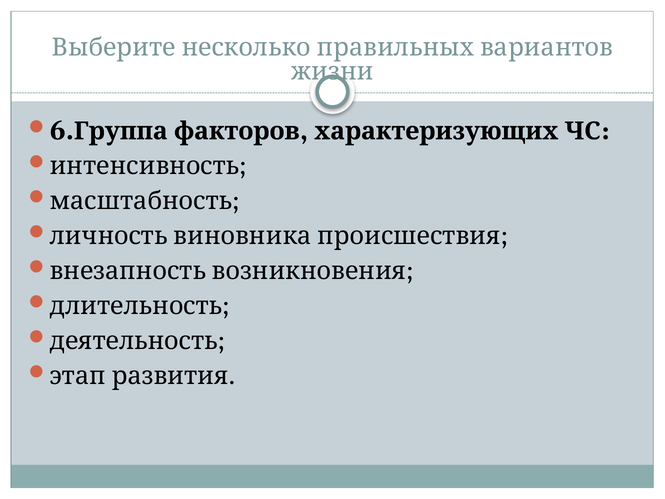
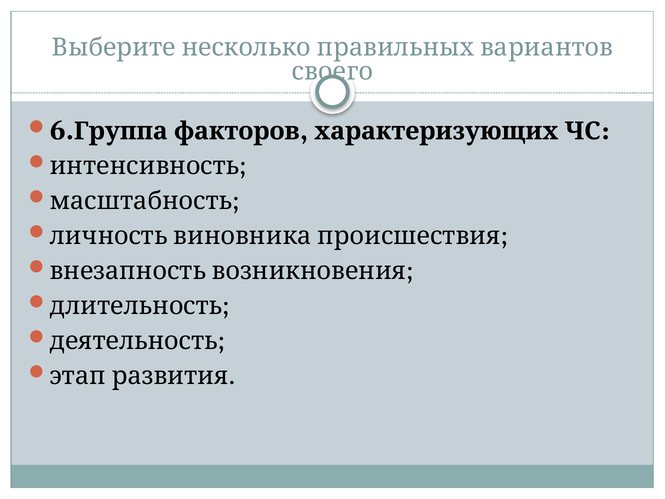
жизни: жизни -> своего (332, 71)
